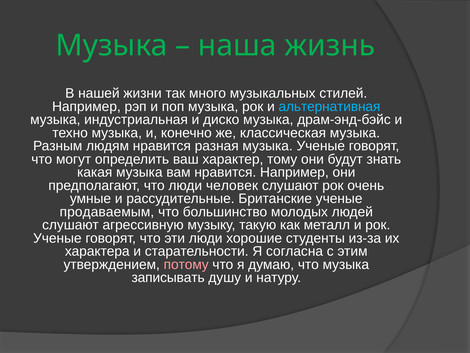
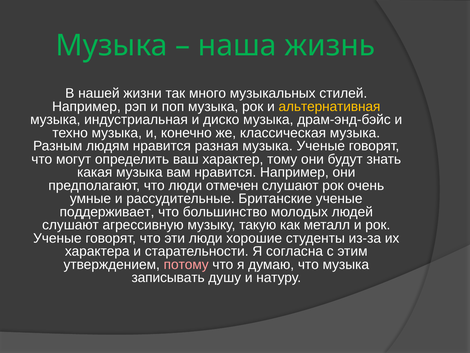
альтернативная colour: light blue -> yellow (329, 106)
человек: человек -> отмечен (232, 185)
продаваемым: продаваемым -> поддерживает (107, 212)
